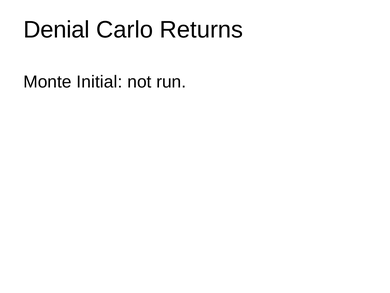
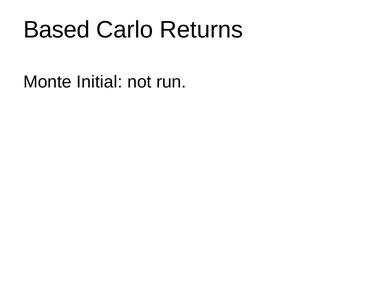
Denial: Denial -> Based (57, 30)
